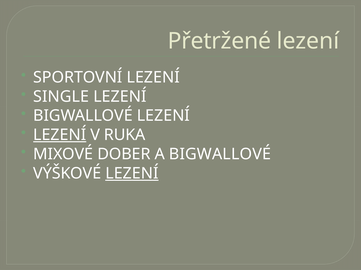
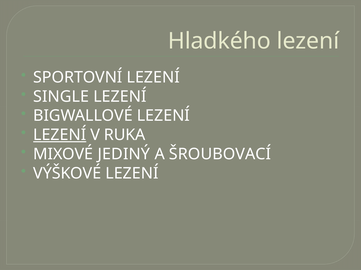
Přetržené: Přetržené -> Hladkého (219, 41)
DOBER: DOBER -> JEDINÝ (124, 155)
A BIGWALLOVÉ: BIGWALLOVÉ -> ŠROUBOVACÍ (220, 155)
LEZENÍ underline: present -> none (132, 174)
